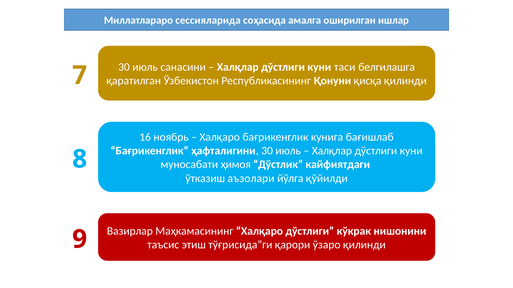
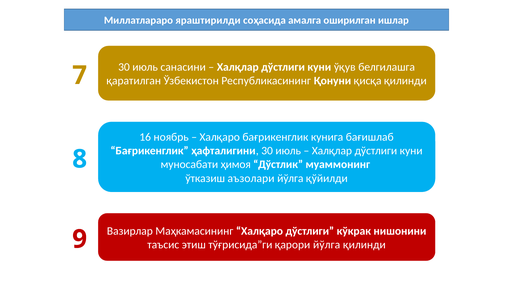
сессияларида: сессияларида -> яраштирилди (208, 20)
таси: таси -> ўқув (345, 67)
кайфиятдаги: кайфиятдаги -> муаммонинг (338, 165)
қарори ўзаро: ўзаро -> йўлга (327, 245)
